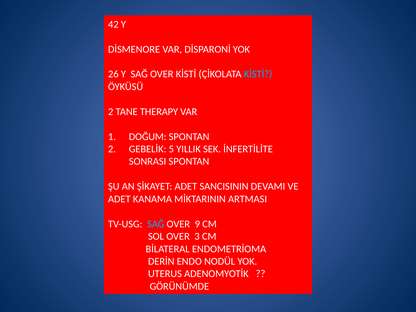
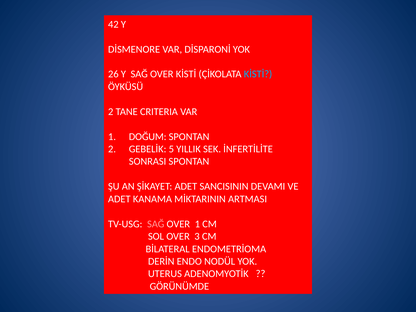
THERAPY: THERAPY -> CRITERIA (159, 112)
SAĞ colour: light blue -> pink (156, 224)
OVER 9: 9 -> 1 (197, 224)
